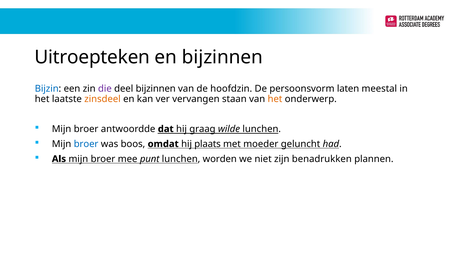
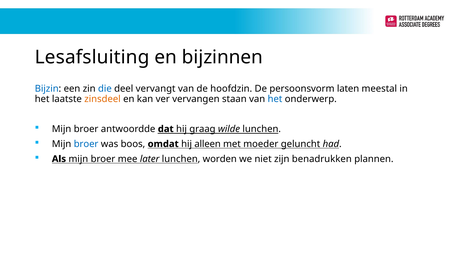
Uitroepteken: Uitroepteken -> Lesafsluiting (92, 57)
die colour: purple -> blue (105, 89)
deel bijzinnen: bijzinnen -> vervangt (156, 89)
het colour: orange -> blue (275, 99)
plaats: plaats -> alleen (208, 144)
punt: punt -> later (150, 159)
